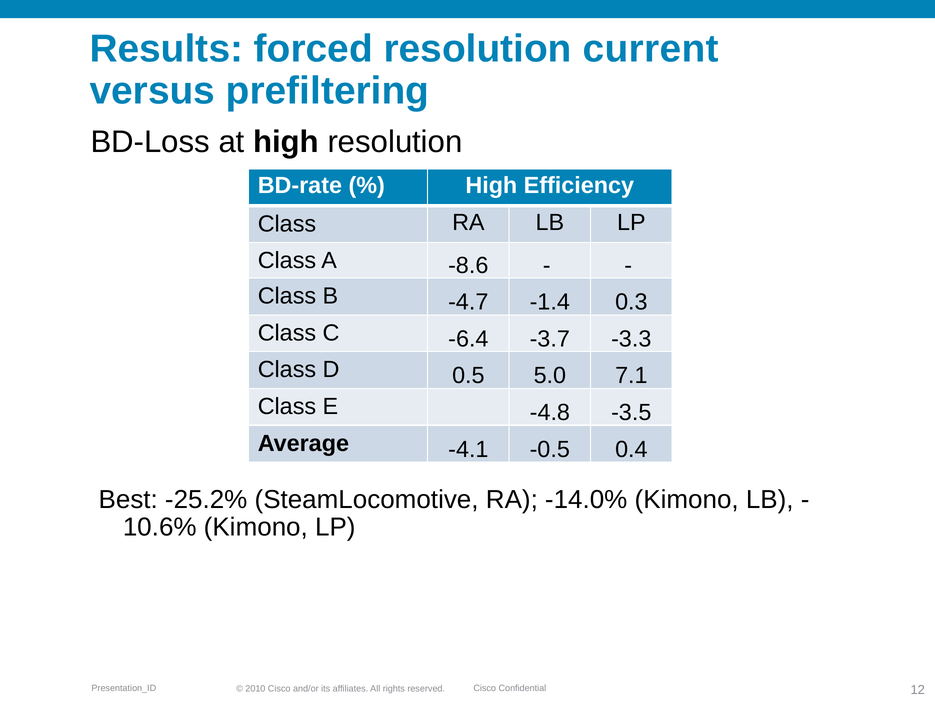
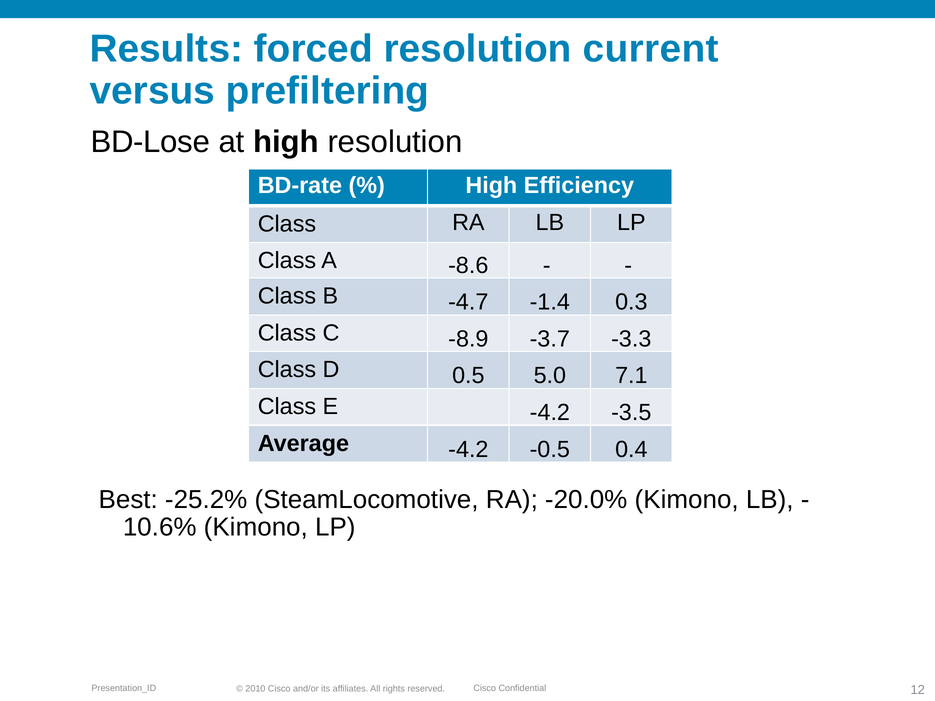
BD-Loss: BD-Loss -> BD-Lose (150, 142)
-6.4: -6.4 -> -8.9 (468, 339)
E -4.8: -4.8 -> -4.2 (550, 413)
Average -4.1: -4.1 -> -4.2 (468, 449)
-14.0%: -14.0% -> -20.0% (586, 500)
